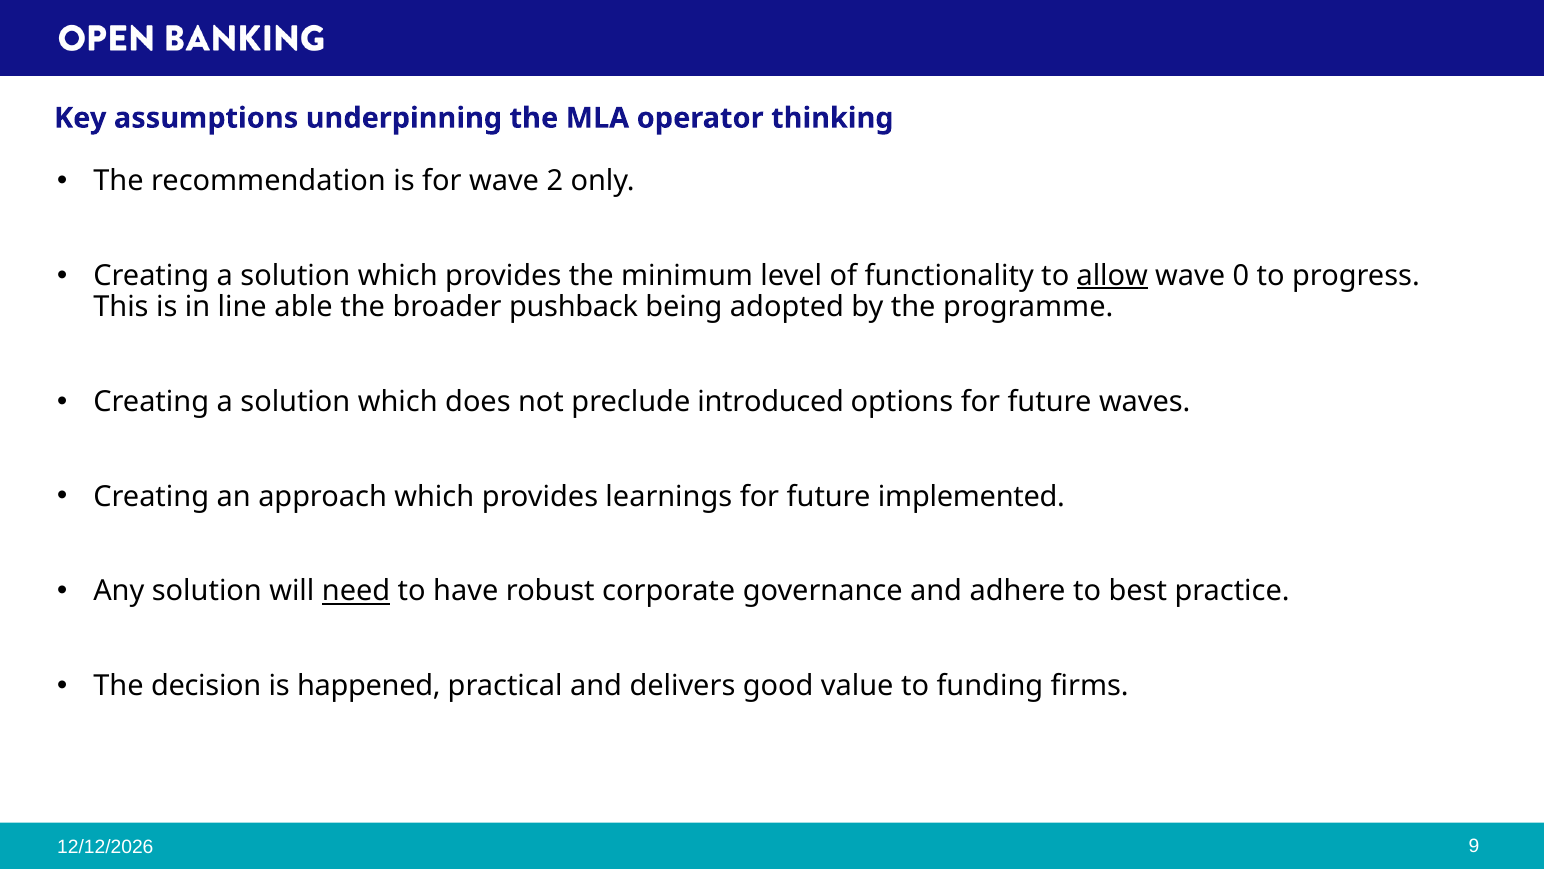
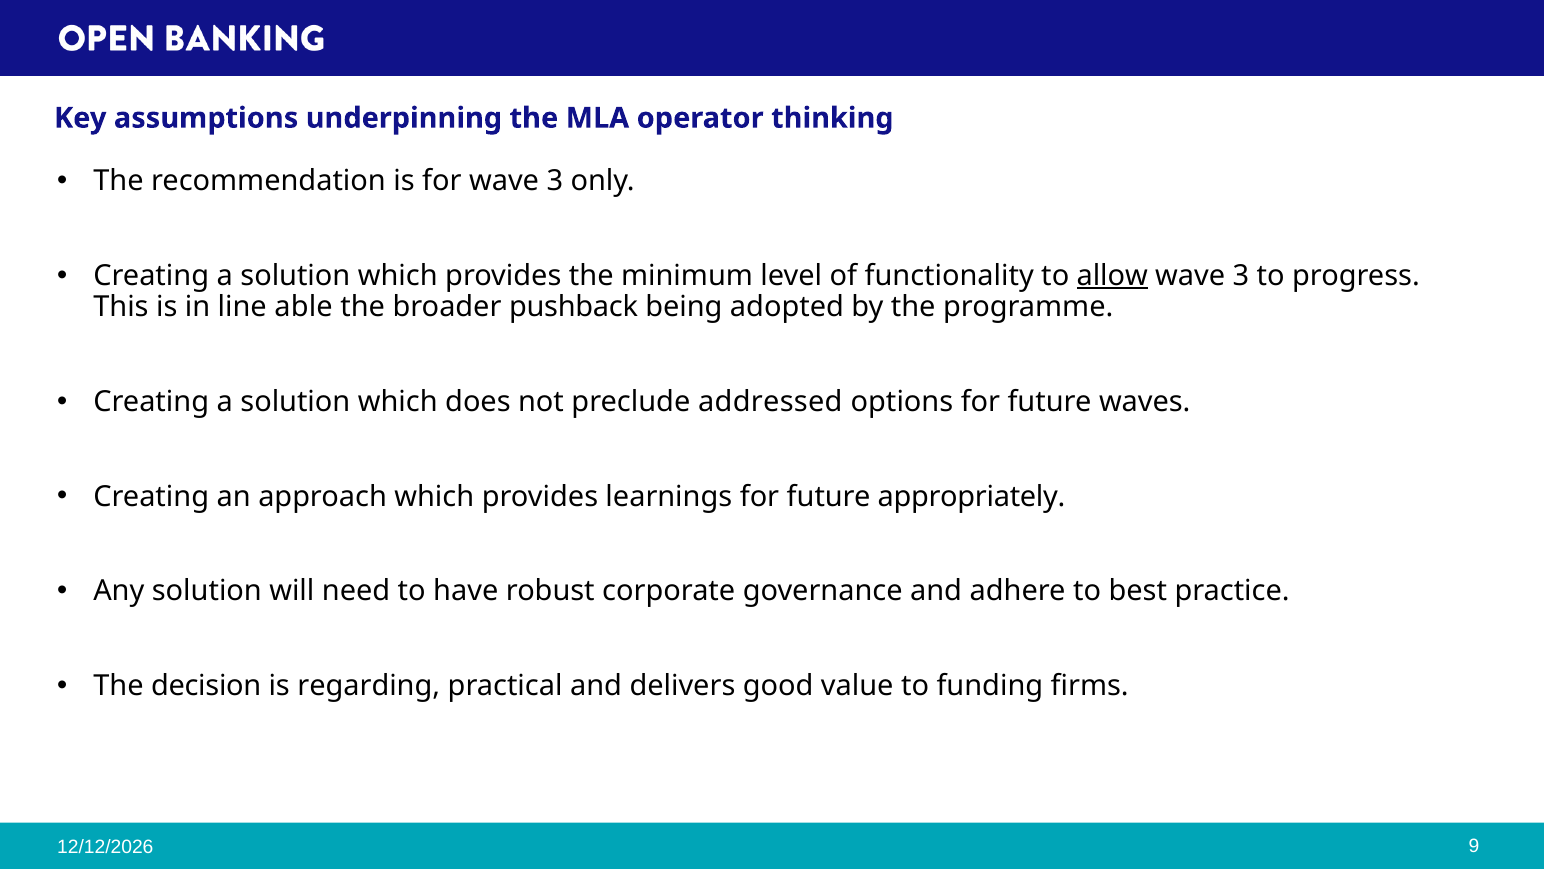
for wave 2: 2 -> 3 (555, 181)
0: 0 -> 3 (1241, 276)
introduced: introduced -> addressed (770, 401)
implemented: implemented -> appropriately (972, 496)
need underline: present -> none (356, 591)
happened: happened -> regarding (369, 686)
